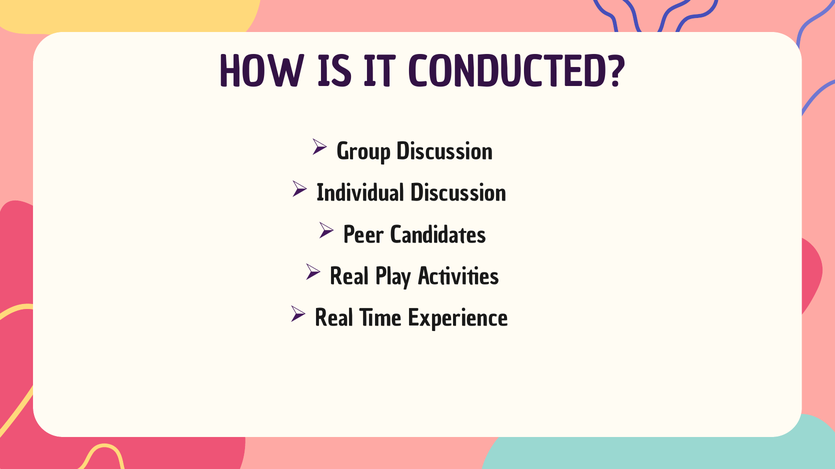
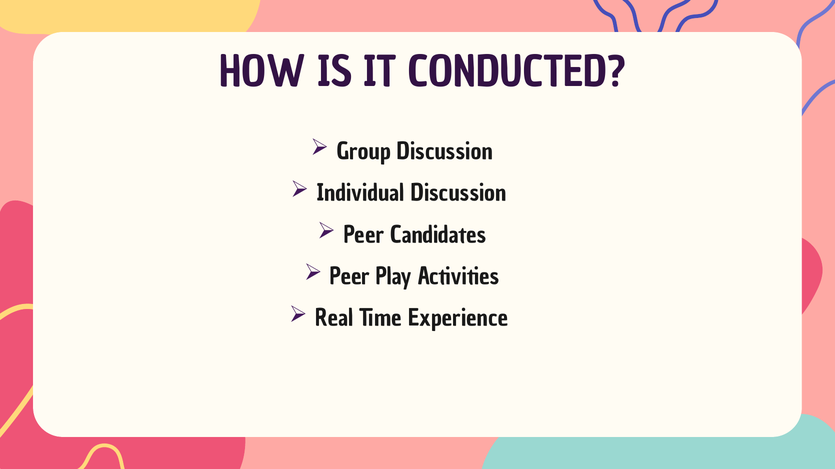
Real: Real -> Peer (350, 277)
